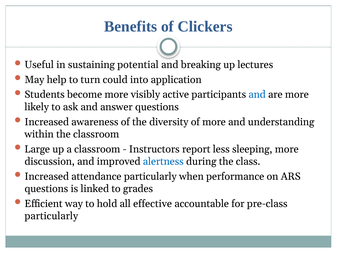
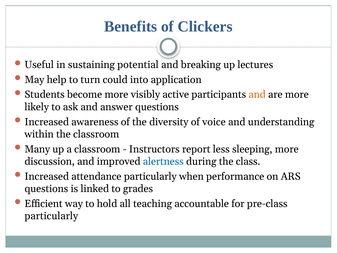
and colour: blue -> orange (257, 94)
of more: more -> voice (214, 122)
Large: Large -> Many (37, 149)
effective: effective -> teaching (153, 203)
